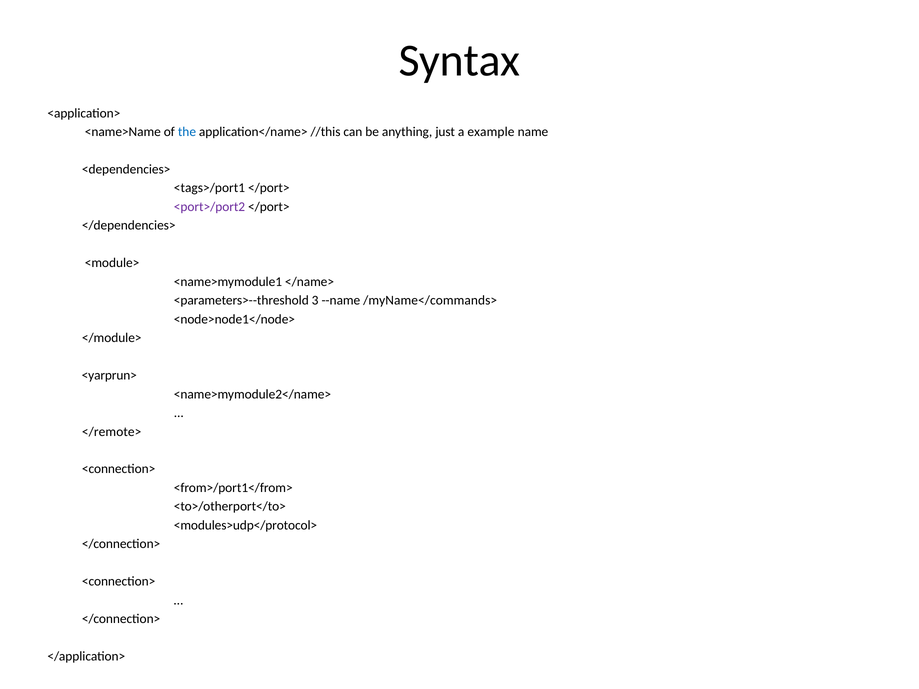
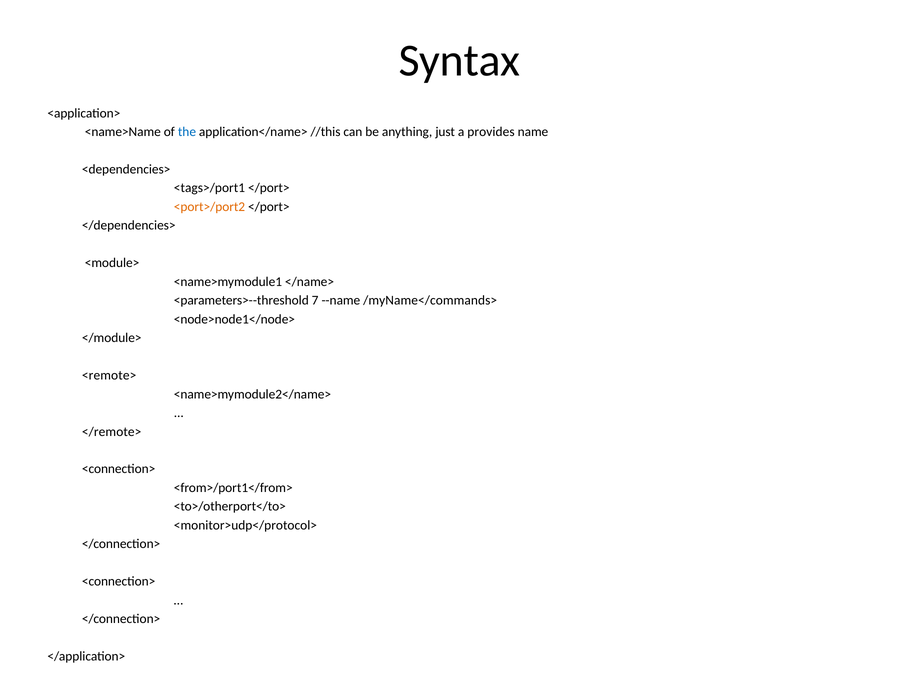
example: example -> provides (491, 132)
<port>/port2 colour: purple -> orange (209, 207)
3: 3 -> 7 (315, 301)
<yarprun>: <yarprun> -> <remote> (109, 376)
<modules>udp</protocol>: <modules>udp</protocol> -> <monitor>udp</protocol> (245, 525)
